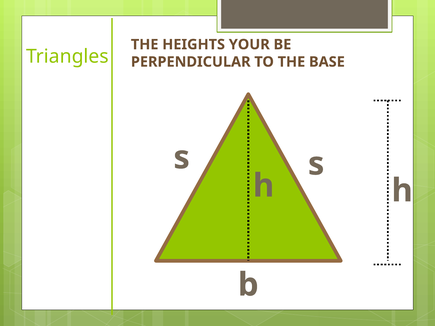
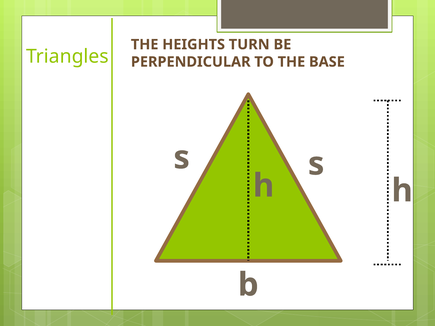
YOUR: YOUR -> TURN (249, 45)
